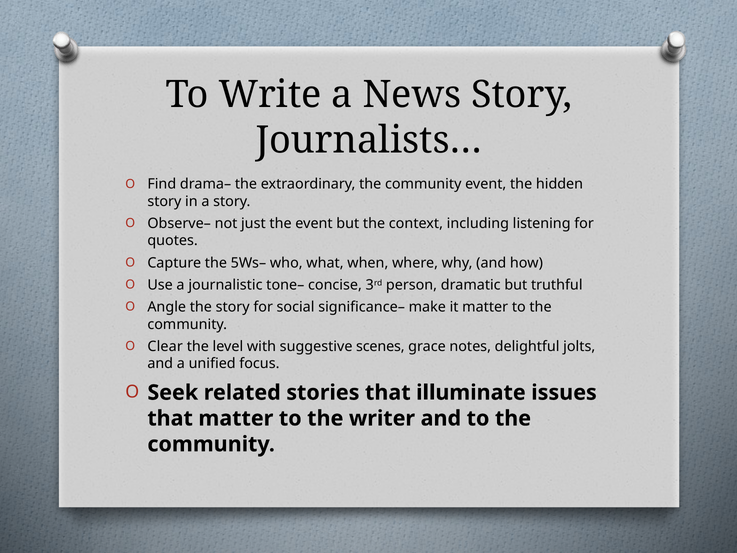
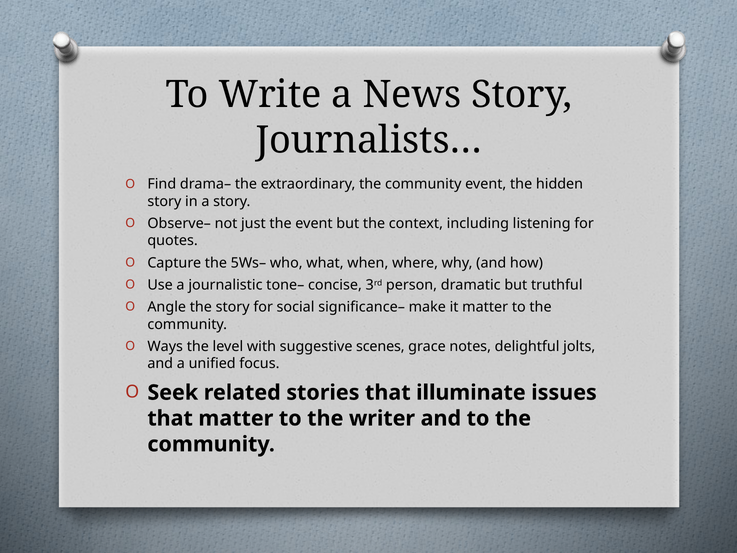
Clear: Clear -> Ways (165, 346)
